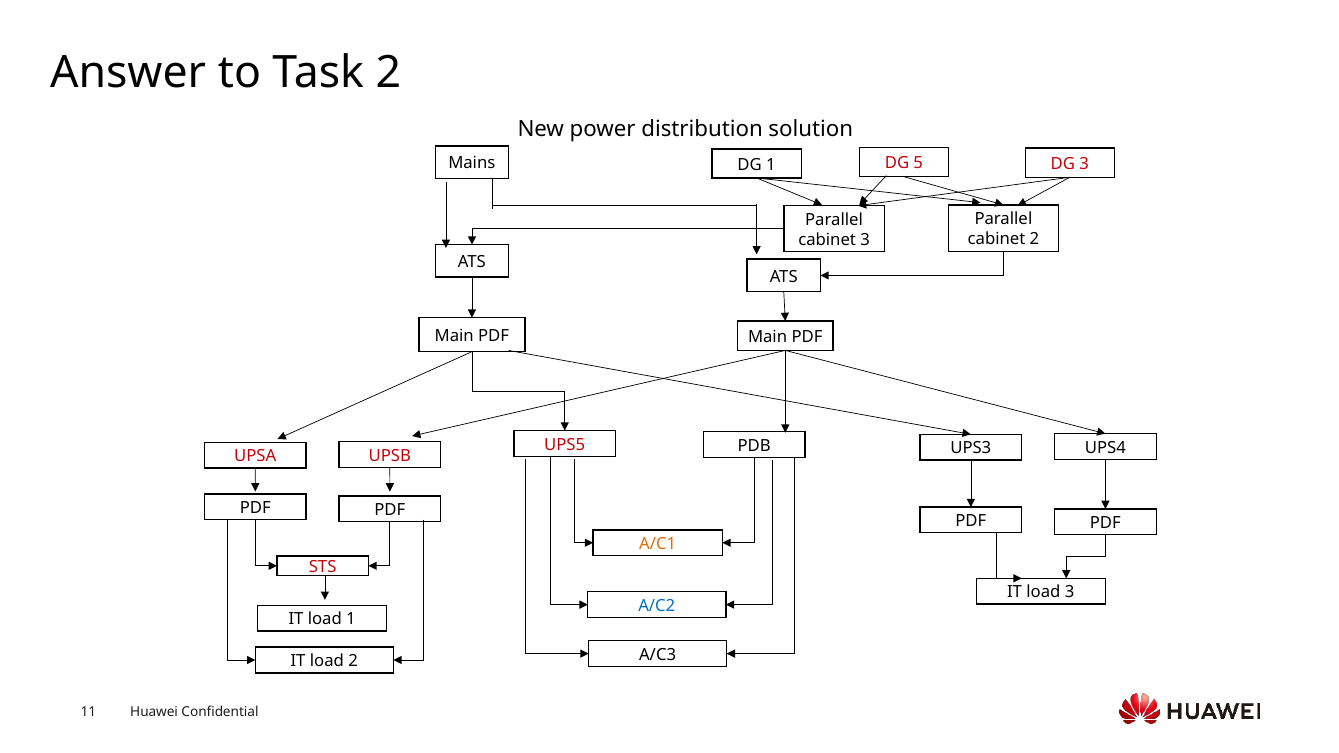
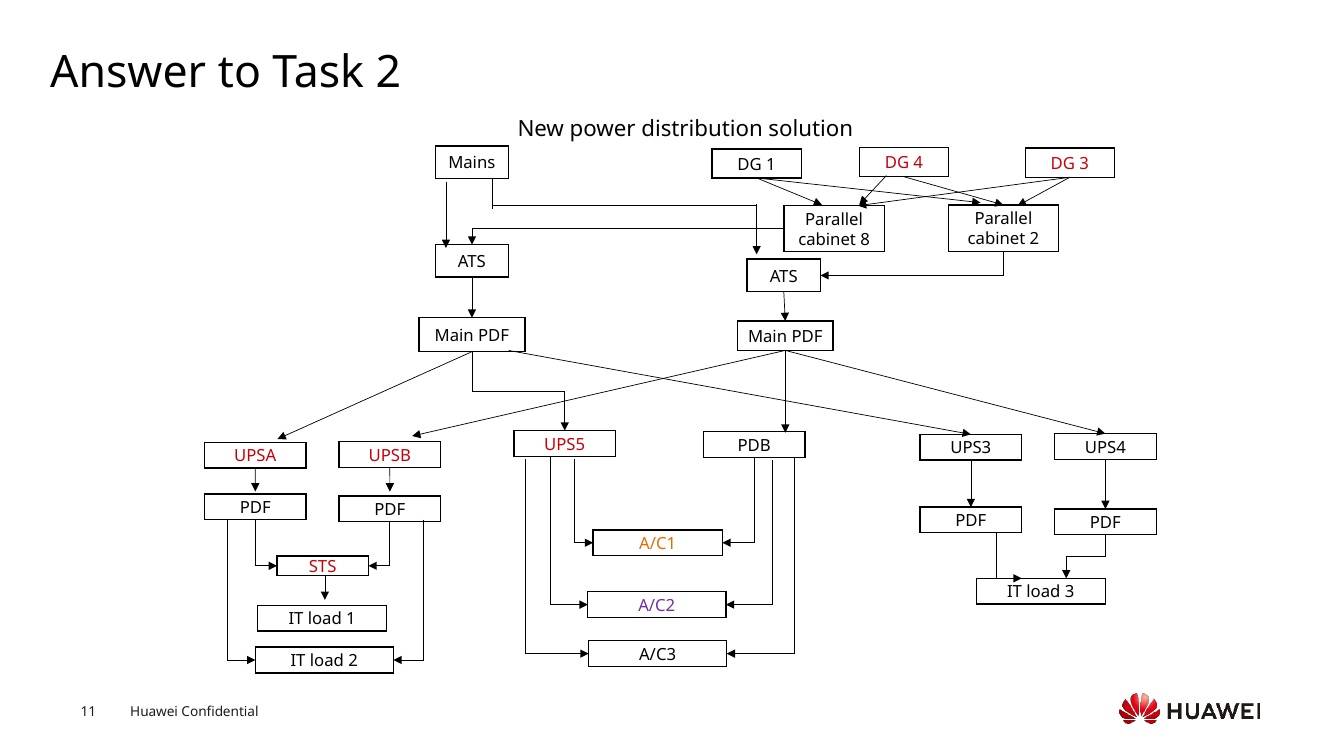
5: 5 -> 4 (918, 163)
cabinet 3: 3 -> 8 (865, 240)
A/C2 colour: blue -> purple (657, 606)
